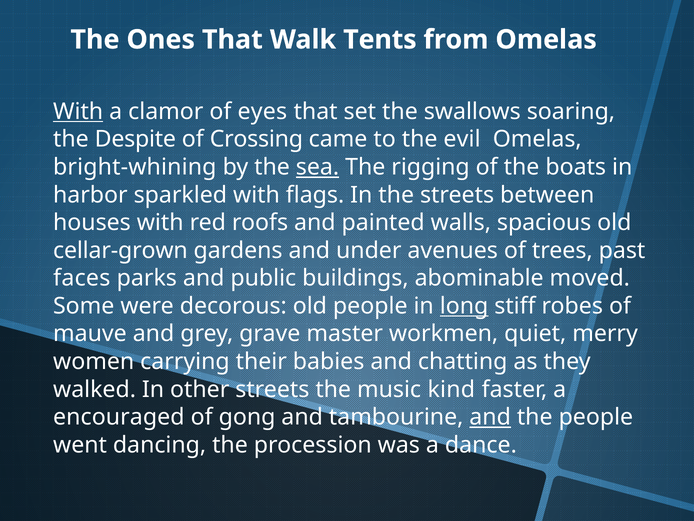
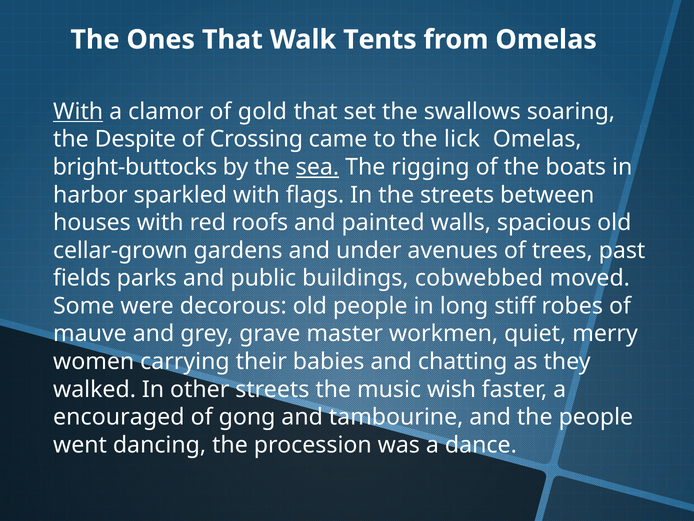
eyes: eyes -> gold (262, 111)
evil: evil -> lick (462, 139)
bright-whining: bright-whining -> bright-buttocks (135, 167)
faces: faces -> fields (82, 278)
abominable: abominable -> cobwebbed (479, 278)
long underline: present -> none (464, 306)
kind: kind -> wish (452, 389)
and underline: present -> none (490, 417)
